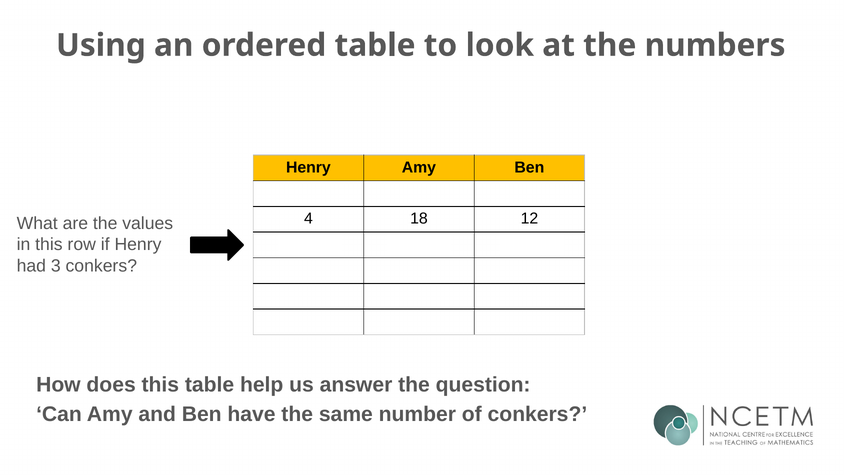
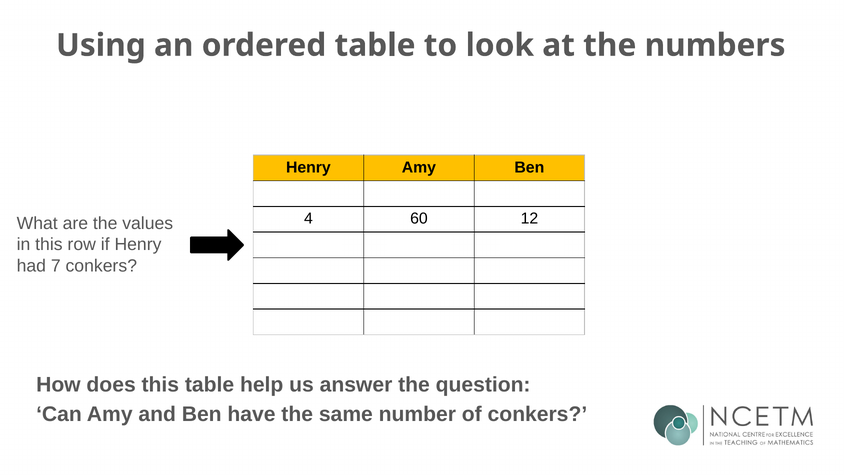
18: 18 -> 60 (419, 219)
3: 3 -> 7 (56, 266)
